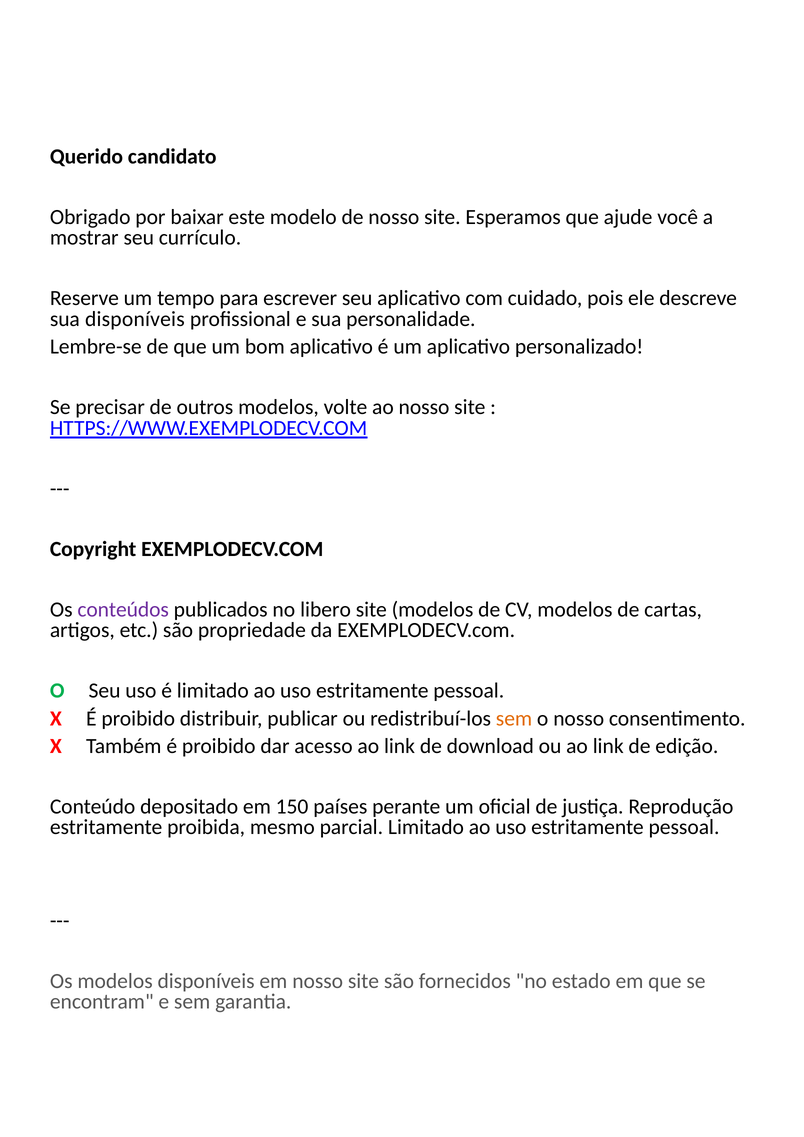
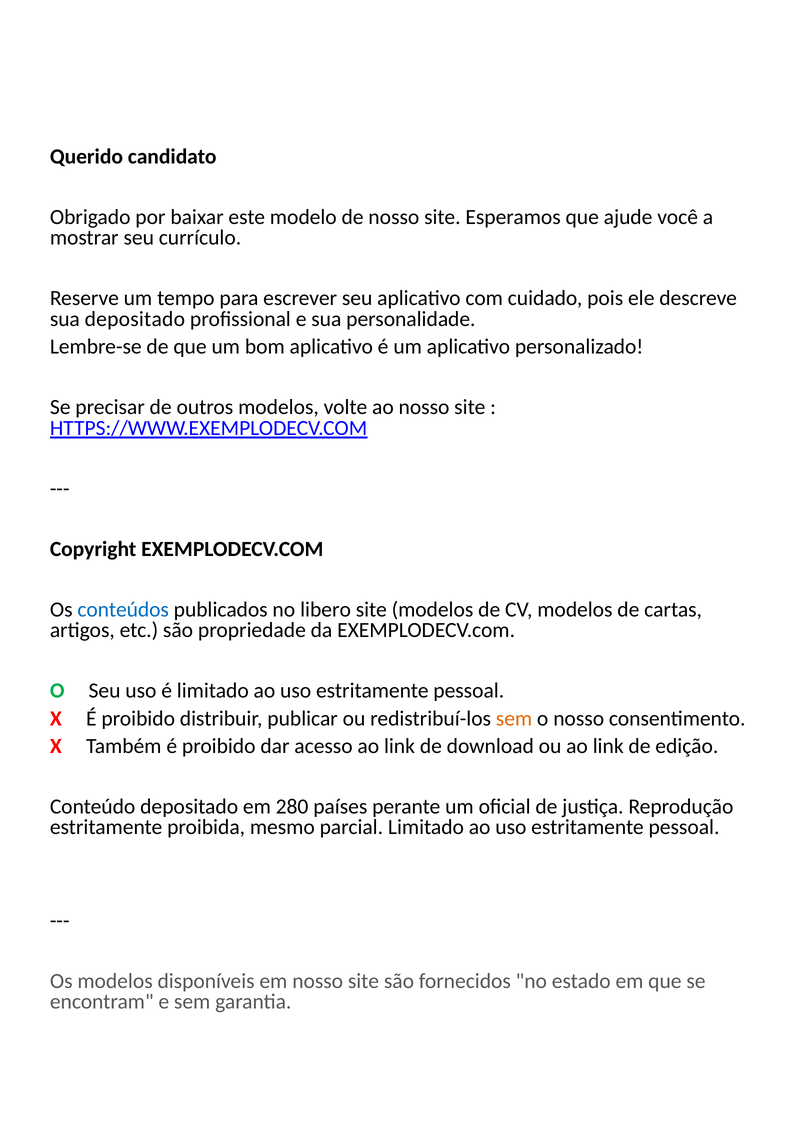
sua disponíveis: disponíveis -> depositado (135, 319)
conteúdos colour: purple -> blue (123, 609)
150: 150 -> 280 (292, 806)
